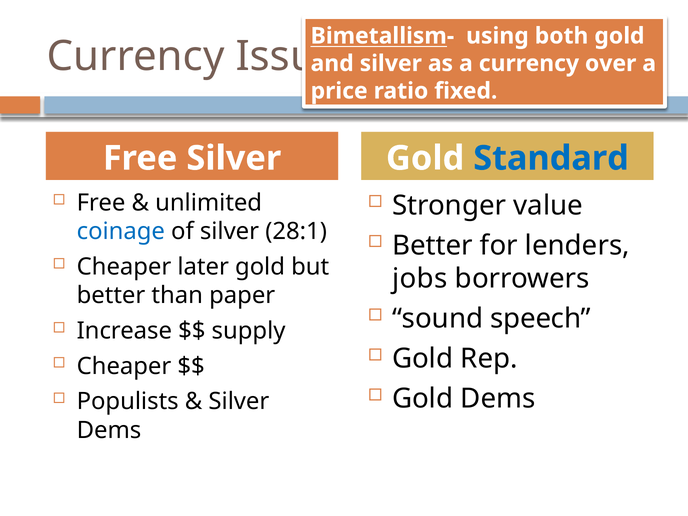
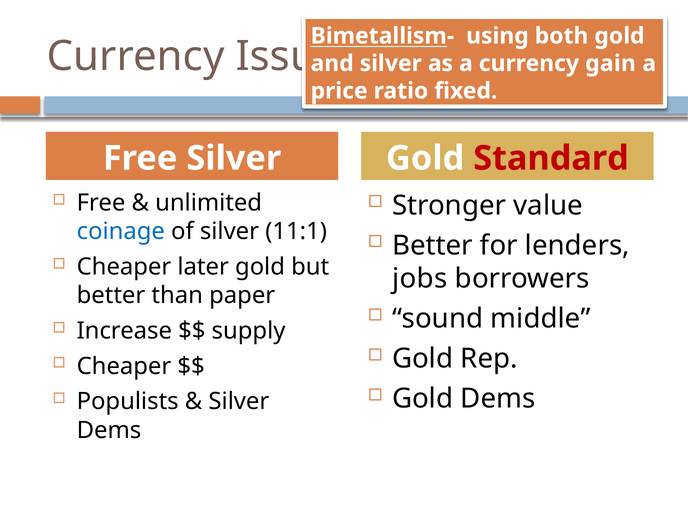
over: over -> gain (611, 63)
Standard colour: blue -> red (551, 158)
28:1: 28:1 -> 11:1 (296, 232)
speech: speech -> middle (541, 319)
